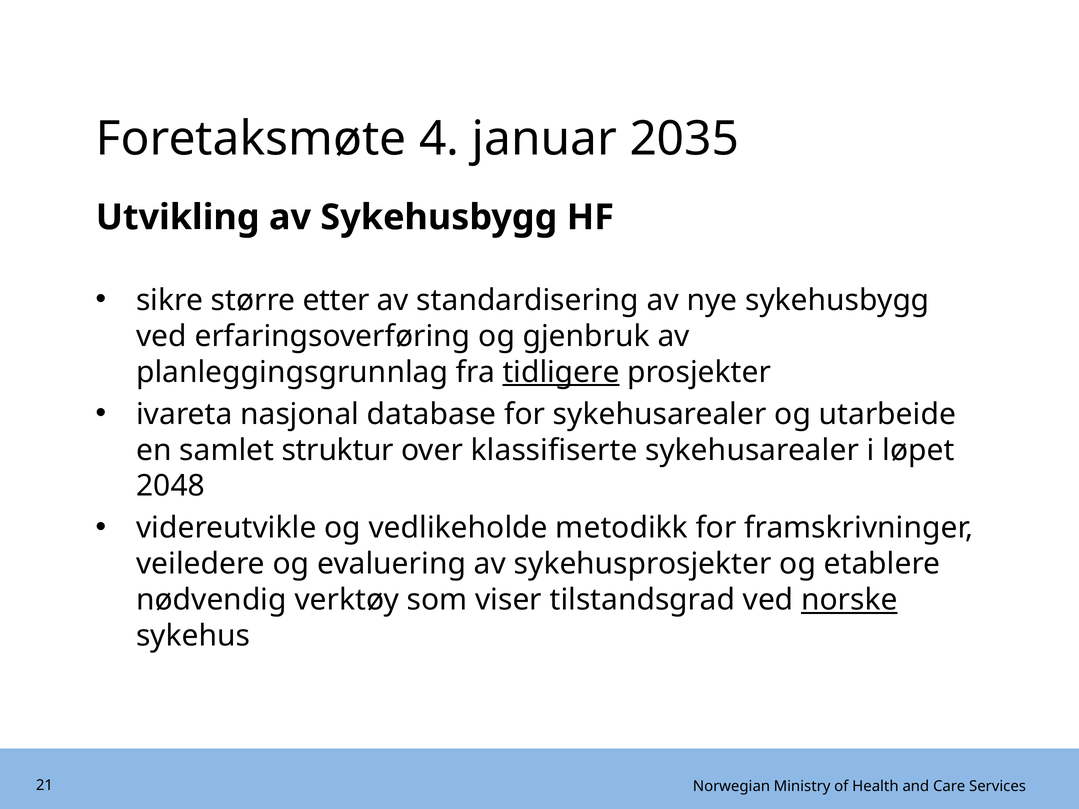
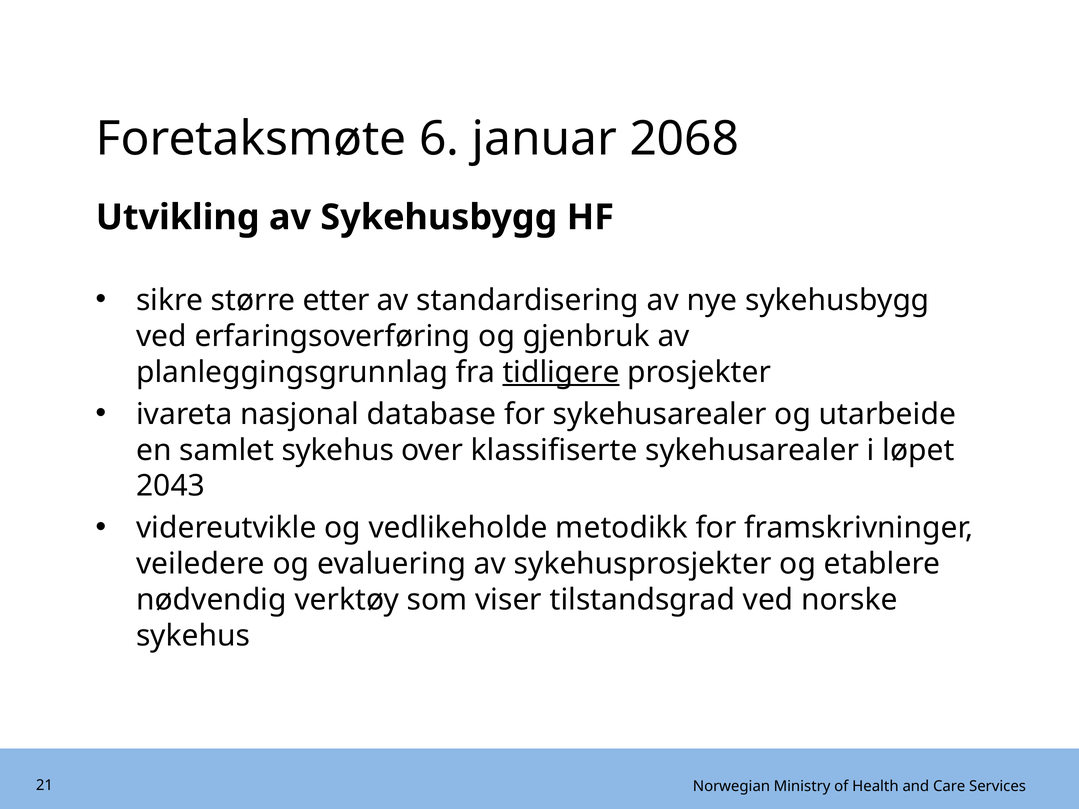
4: 4 -> 6 (439, 139)
2035: 2035 -> 2068 (684, 139)
samlet struktur: struktur -> sykehus (338, 450)
2048: 2048 -> 2043 (171, 486)
norske underline: present -> none (849, 600)
